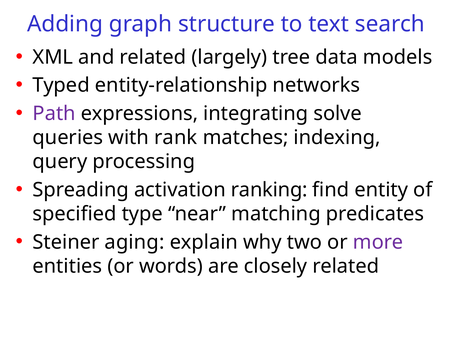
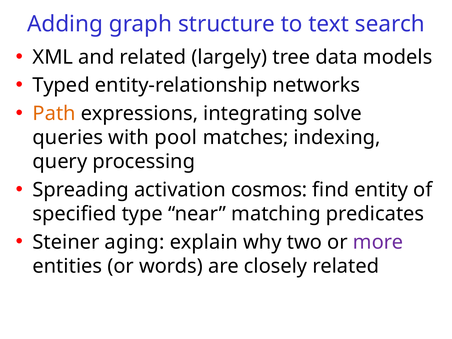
Path colour: purple -> orange (54, 113)
rank: rank -> pool (176, 138)
ranking: ranking -> cosmos (269, 190)
